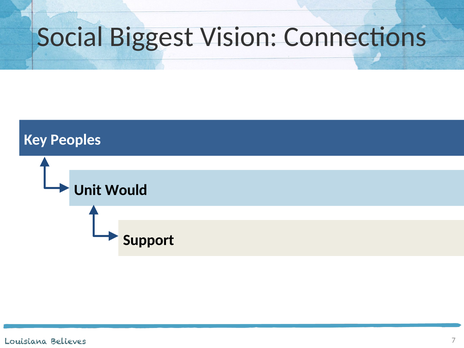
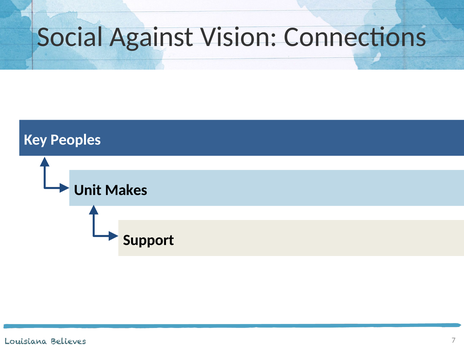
Biggest: Biggest -> Against (152, 37)
Would: Would -> Makes (126, 190)
